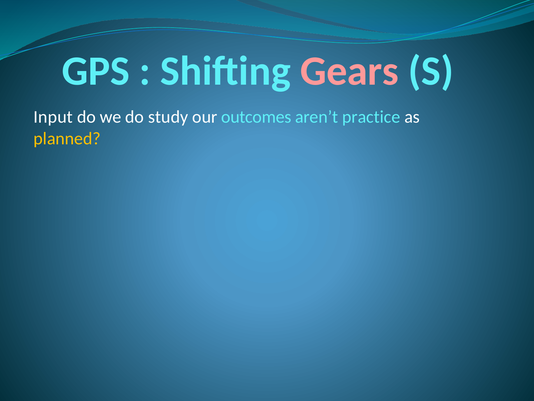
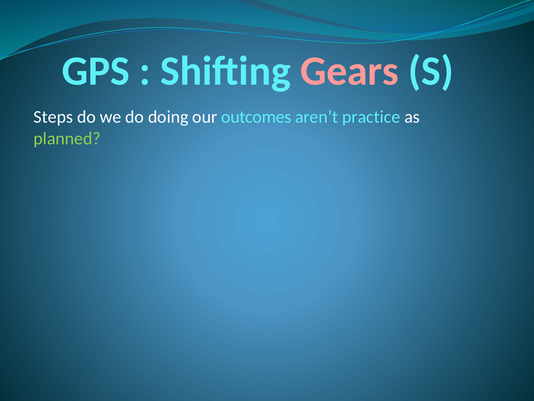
Input: Input -> Steps (53, 117)
study: study -> doing (168, 117)
planned colour: yellow -> light green (67, 138)
